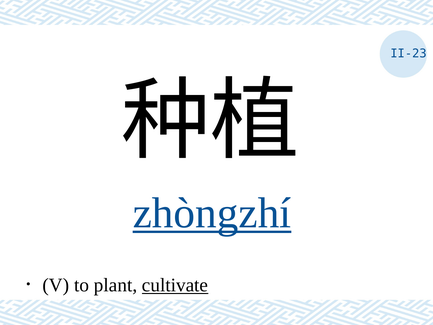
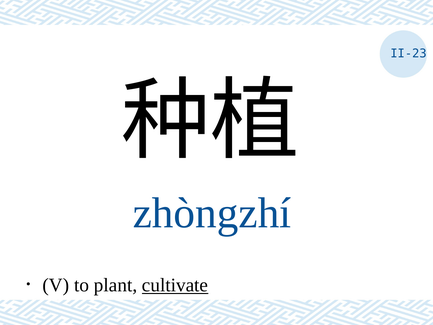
zhòngzhí underline: present -> none (212, 213)
